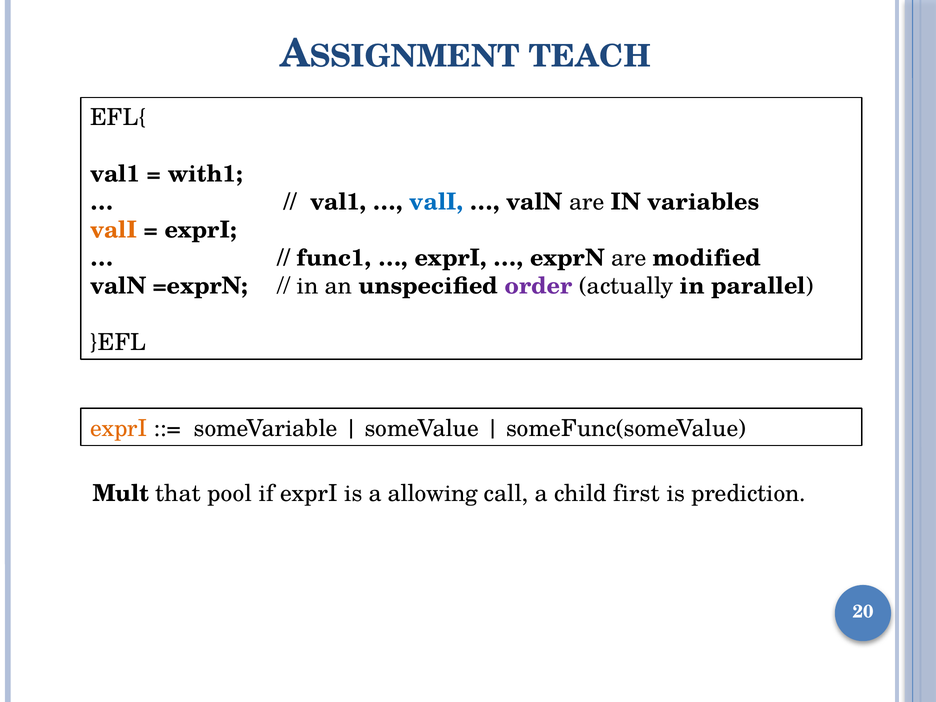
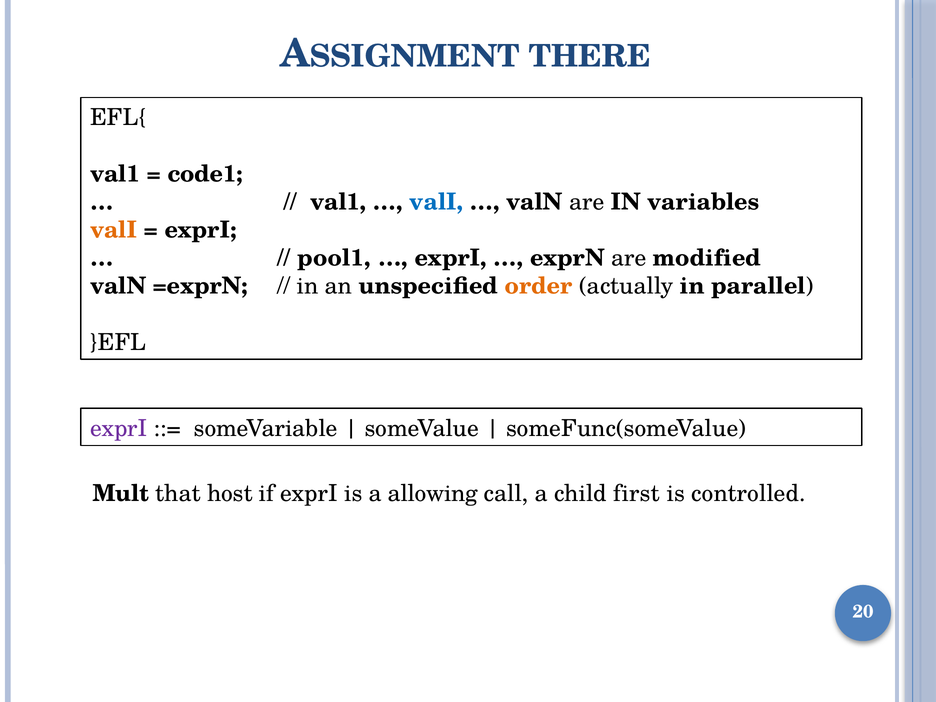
TEACH: TEACH -> THERE (590, 57)
with1: with1 -> code1 (205, 174)
func1: func1 -> pool1 (334, 258)
order colour: purple -> orange (539, 286)
exprI colour: orange -> purple (119, 429)
pool: pool -> host (230, 494)
prediction: prediction -> controlled (749, 494)
